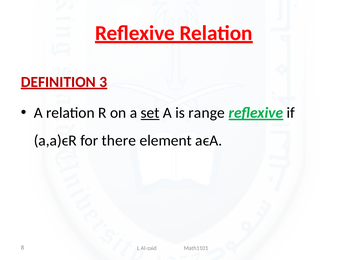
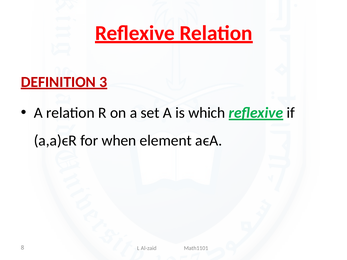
set underline: present -> none (150, 113)
range: range -> which (207, 113)
there: there -> when (119, 141)
